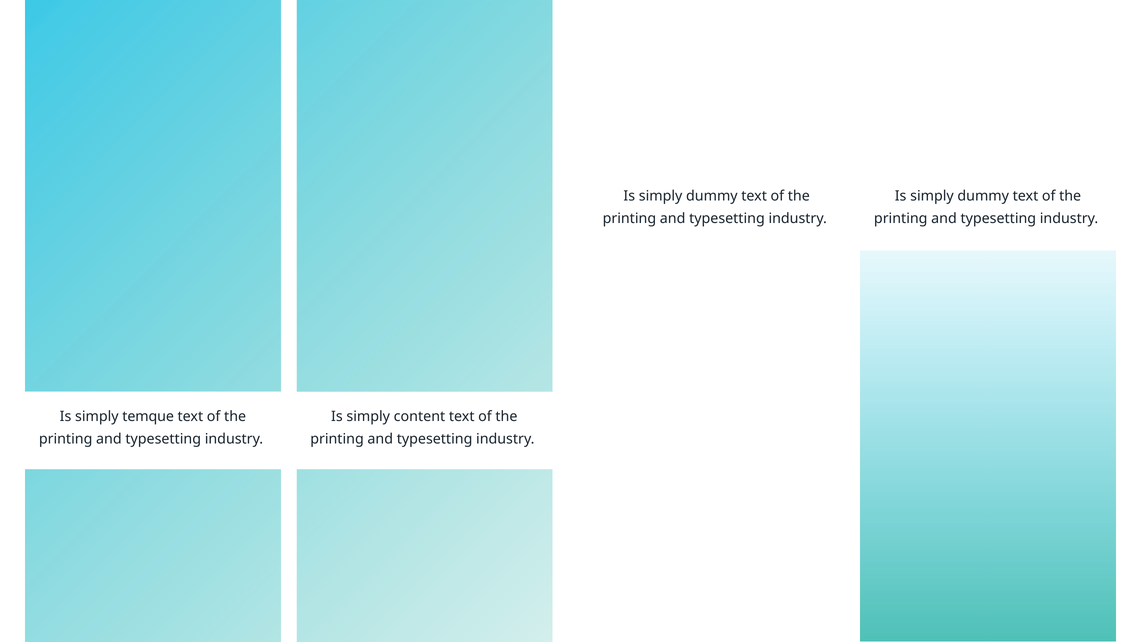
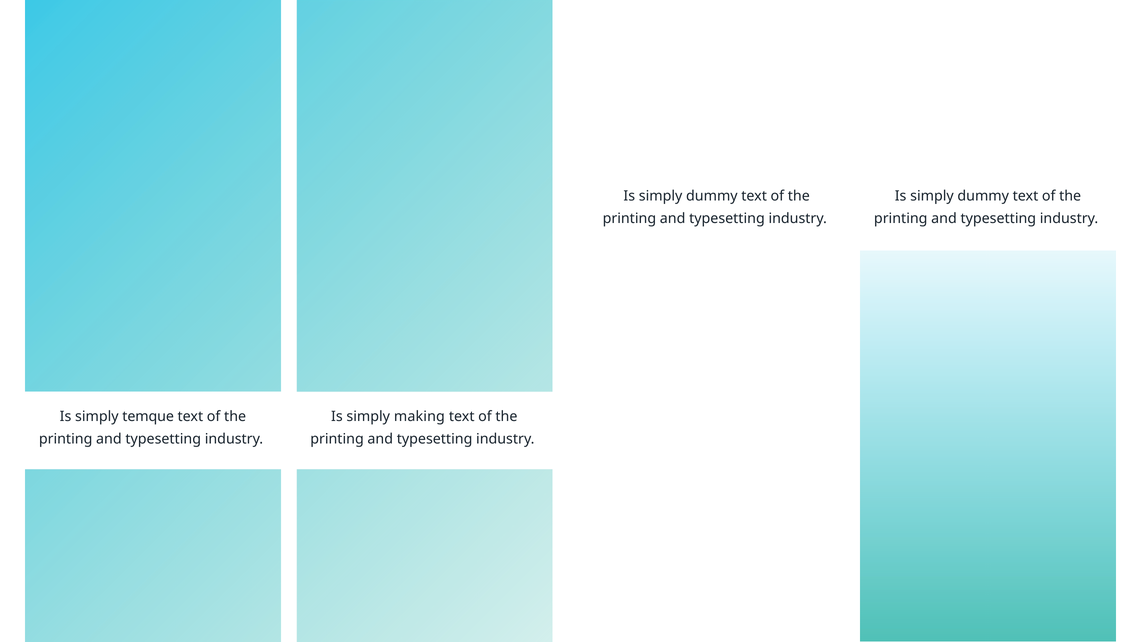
content: content -> making (419, 417)
